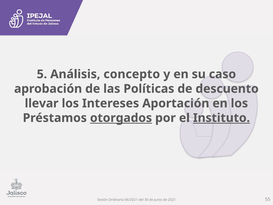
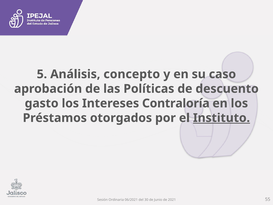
llevar: llevar -> gasto (42, 103)
Aportación: Aportación -> Contraloría (176, 103)
otorgados underline: present -> none (121, 118)
